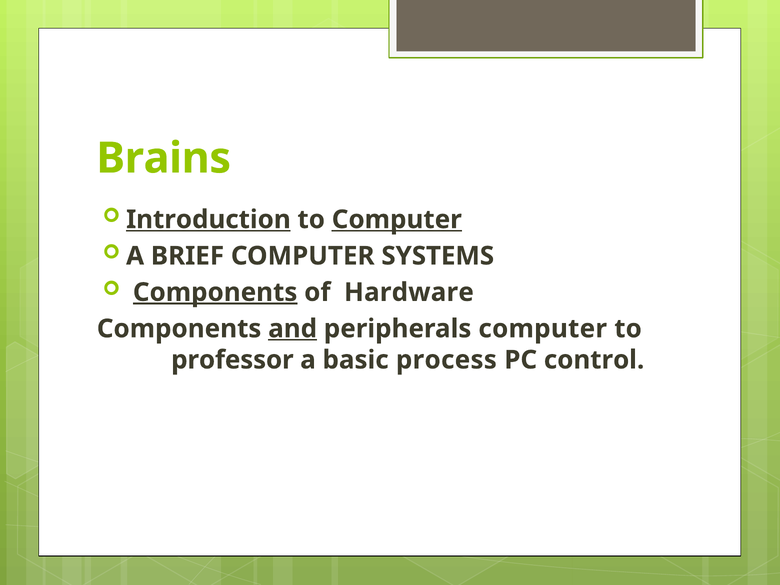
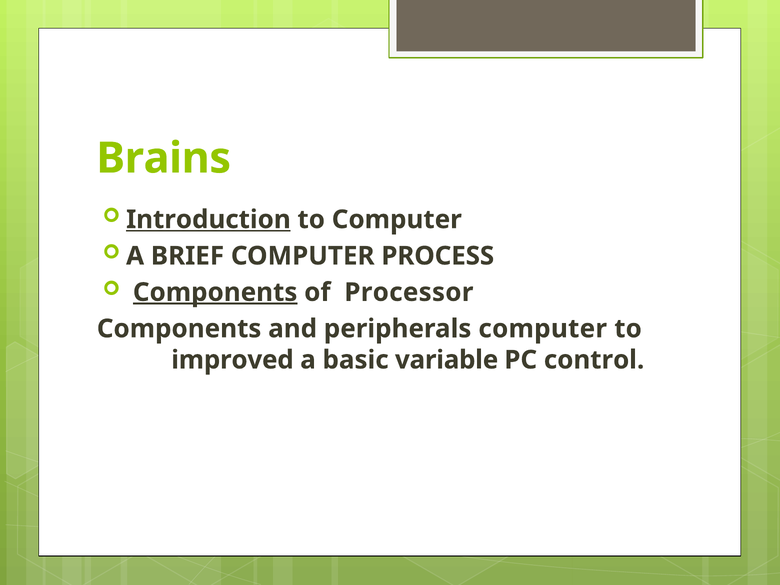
Computer underline: present -> none (397, 220)
SYSTEMS: SYSTEMS -> PROCESS (438, 256)
Hardware: Hardware -> Processor (409, 292)
and underline: present -> none (293, 329)
professor: professor -> improved (232, 360)
process: process -> variable (447, 360)
